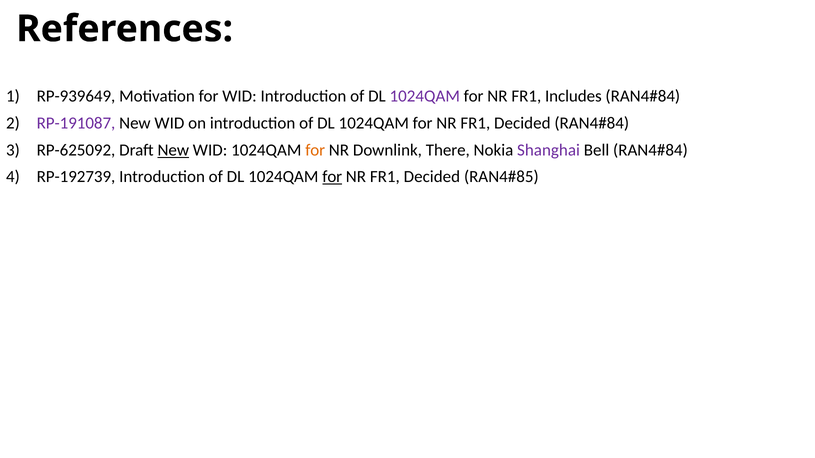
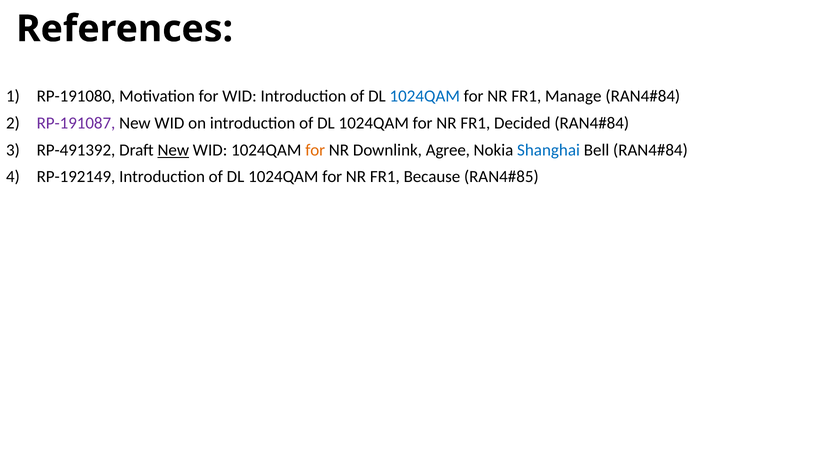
RP-939649: RP-939649 -> RP-191080 (76, 96)
1024QAM colour: purple -> blue (425, 96)
Includes: Includes -> Manage (573, 96)
RP-625092: RP-625092 -> RP-491392 (76, 150)
There: There -> Agree (448, 150)
Shanghai colour: purple -> blue (549, 150)
RP-192739: RP-192739 -> RP-192149 (76, 177)
for underline: present -> none (332, 177)
Decided: Decided -> Because (432, 177)
